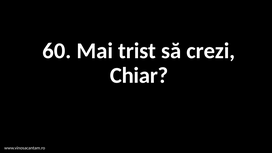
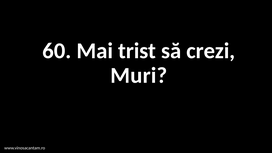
Chiar: Chiar -> Muri (139, 75)
